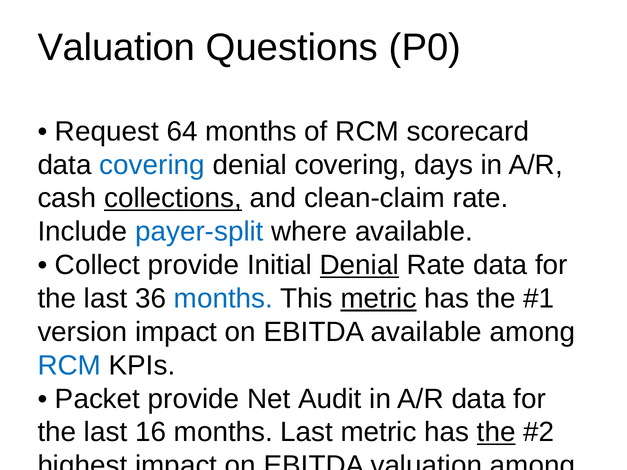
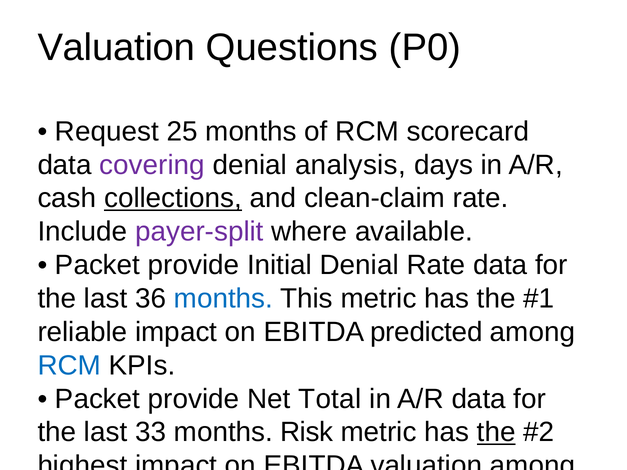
64: 64 -> 25 (182, 131)
covering colour: blue -> purple (152, 165)
denial covering: covering -> analysis (350, 165)
payer-split colour: blue -> purple (199, 232)
Collect: Collect -> Packet (98, 265)
Denial underline: present -> none (359, 265)
metric underline: present -> none (379, 299)
version: version -> reliable (82, 332)
EBITDA available: available -> predicted (426, 332)
Audit: Audit -> Total (330, 399)
16: 16 -> 33 (151, 433)
months Last: Last -> Risk (307, 433)
